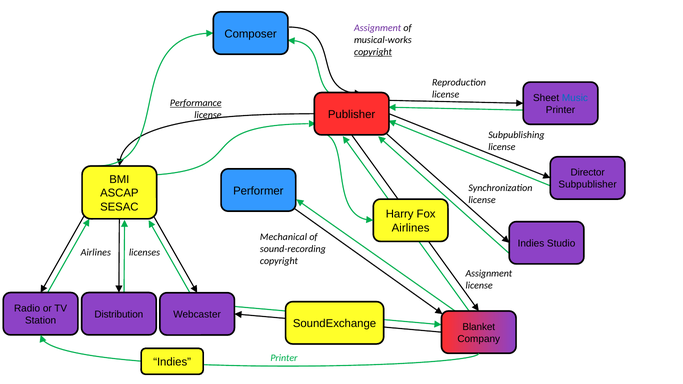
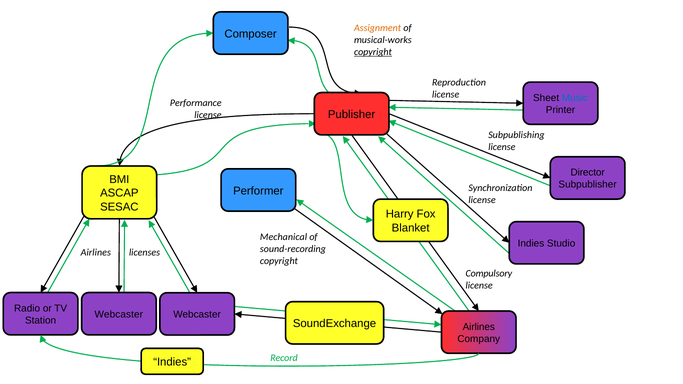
Assignment colour: purple -> orange (378, 28)
Performance underline: present -> none (196, 103)
Airlines: Airlines -> Blanket (411, 228)
Assignment: Assignment -> Compulsory (489, 273)
Distribution: Distribution -> Webcaster (119, 315)
Blanket: Blanket -> Airlines (479, 327)
Indies Printer: Printer -> Record (284, 358)
